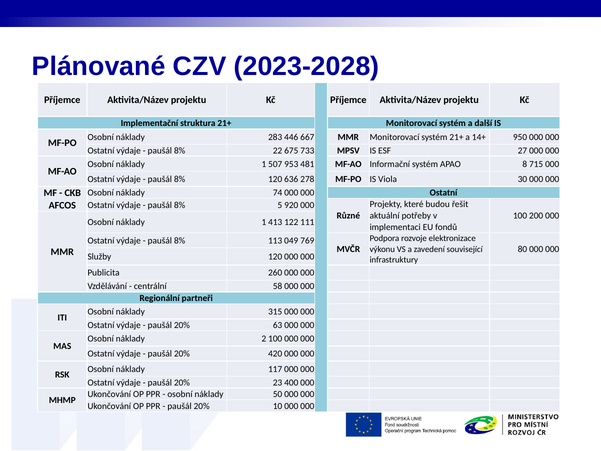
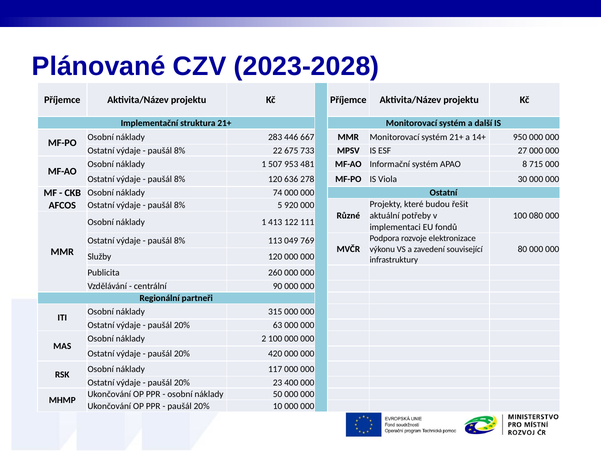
200: 200 -> 080 (536, 216)
58: 58 -> 90 (278, 286)
